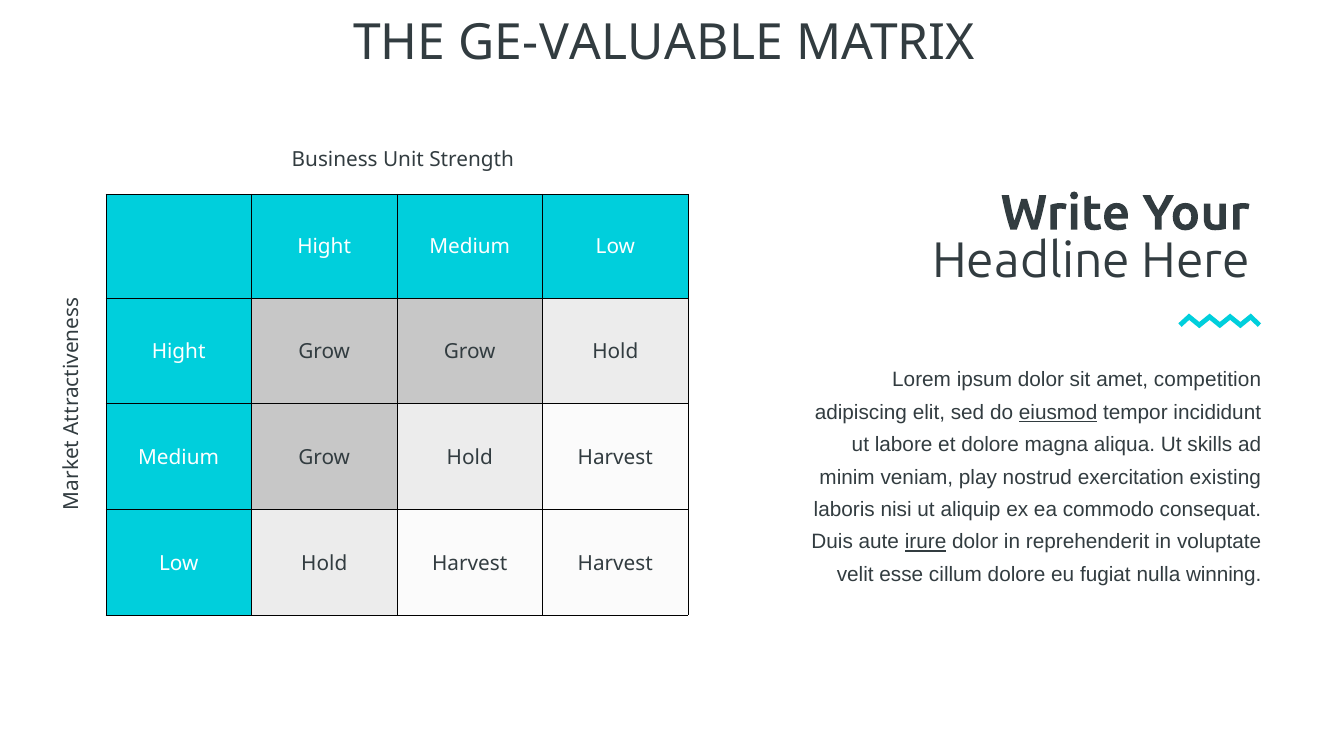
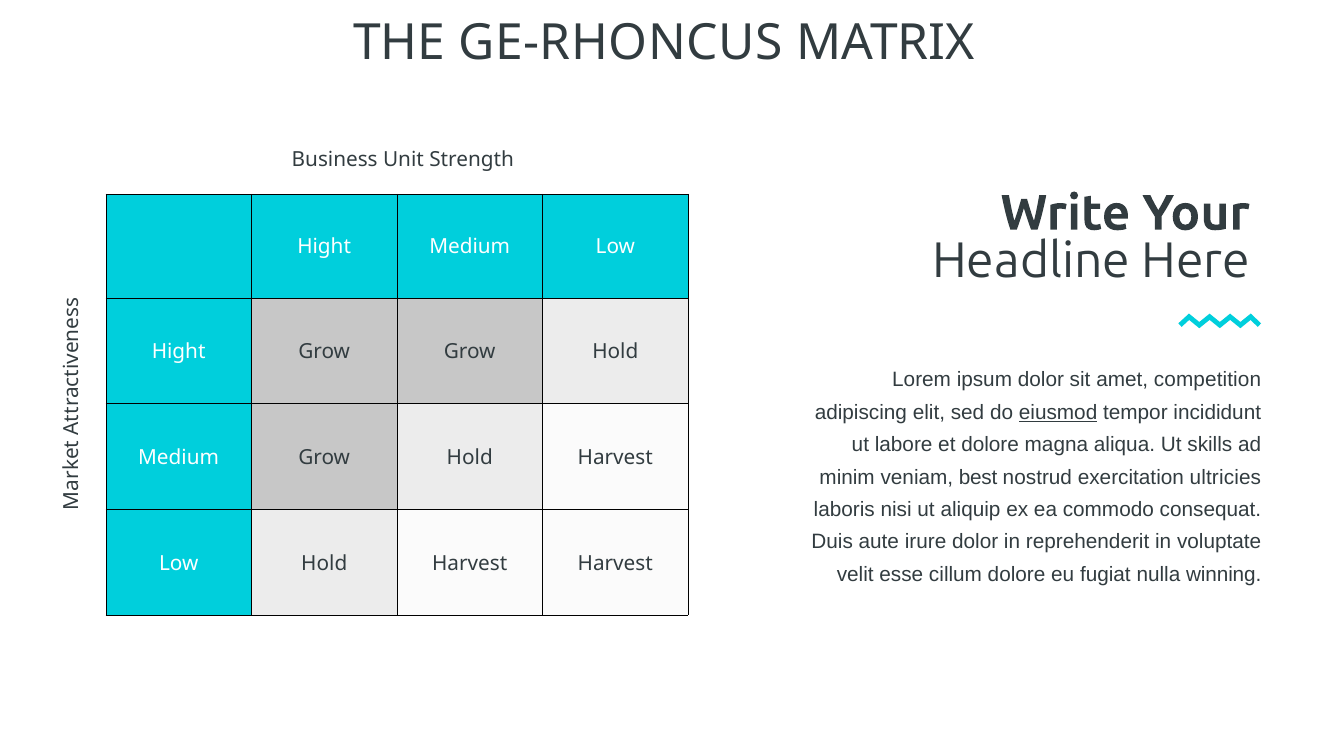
GE-VALUABLE: GE-VALUABLE -> GE-RHONCUS (621, 43)
play: play -> best (978, 477)
existing: existing -> ultricies (1225, 477)
irure underline: present -> none (926, 542)
